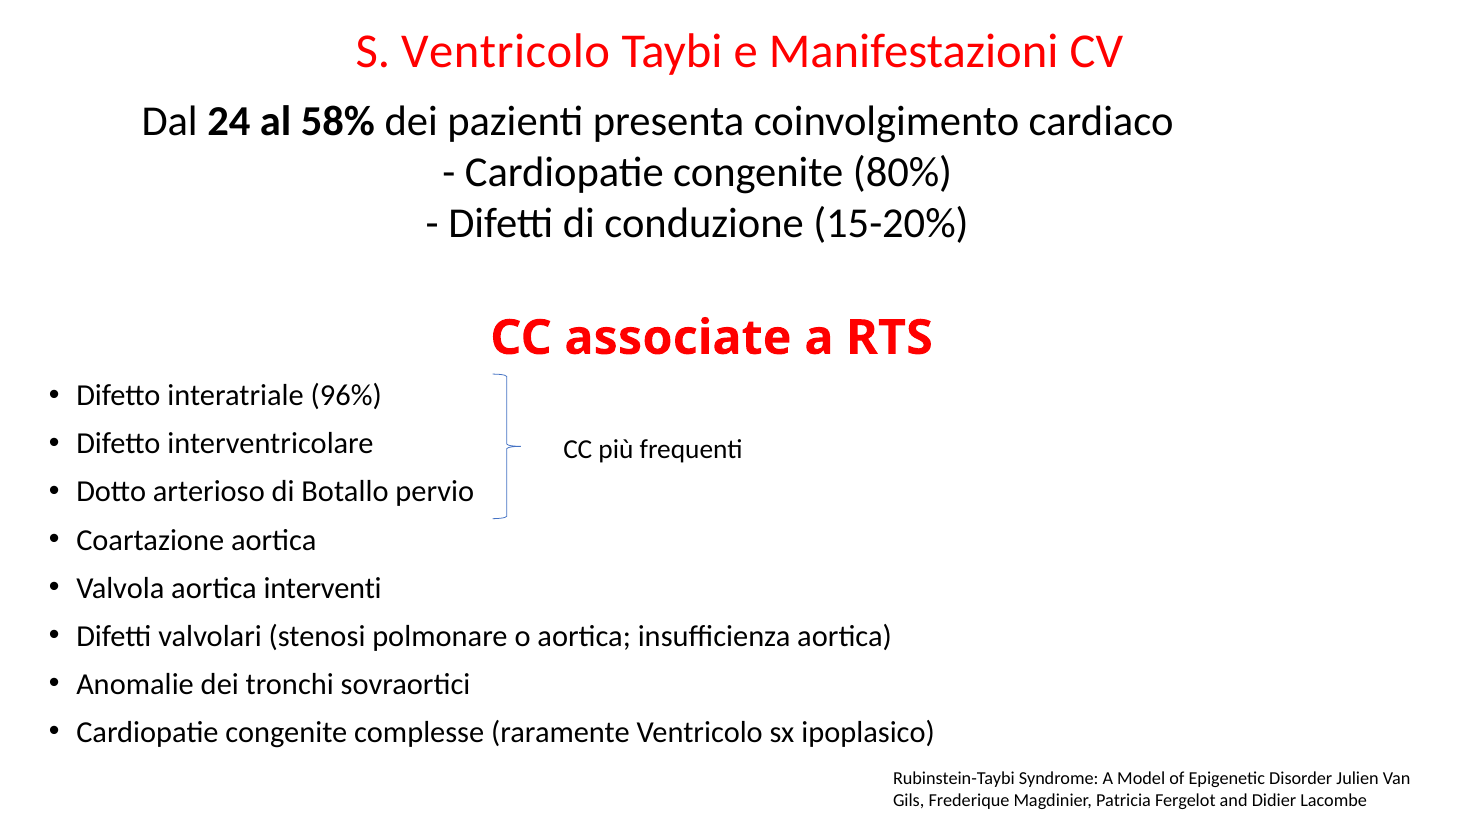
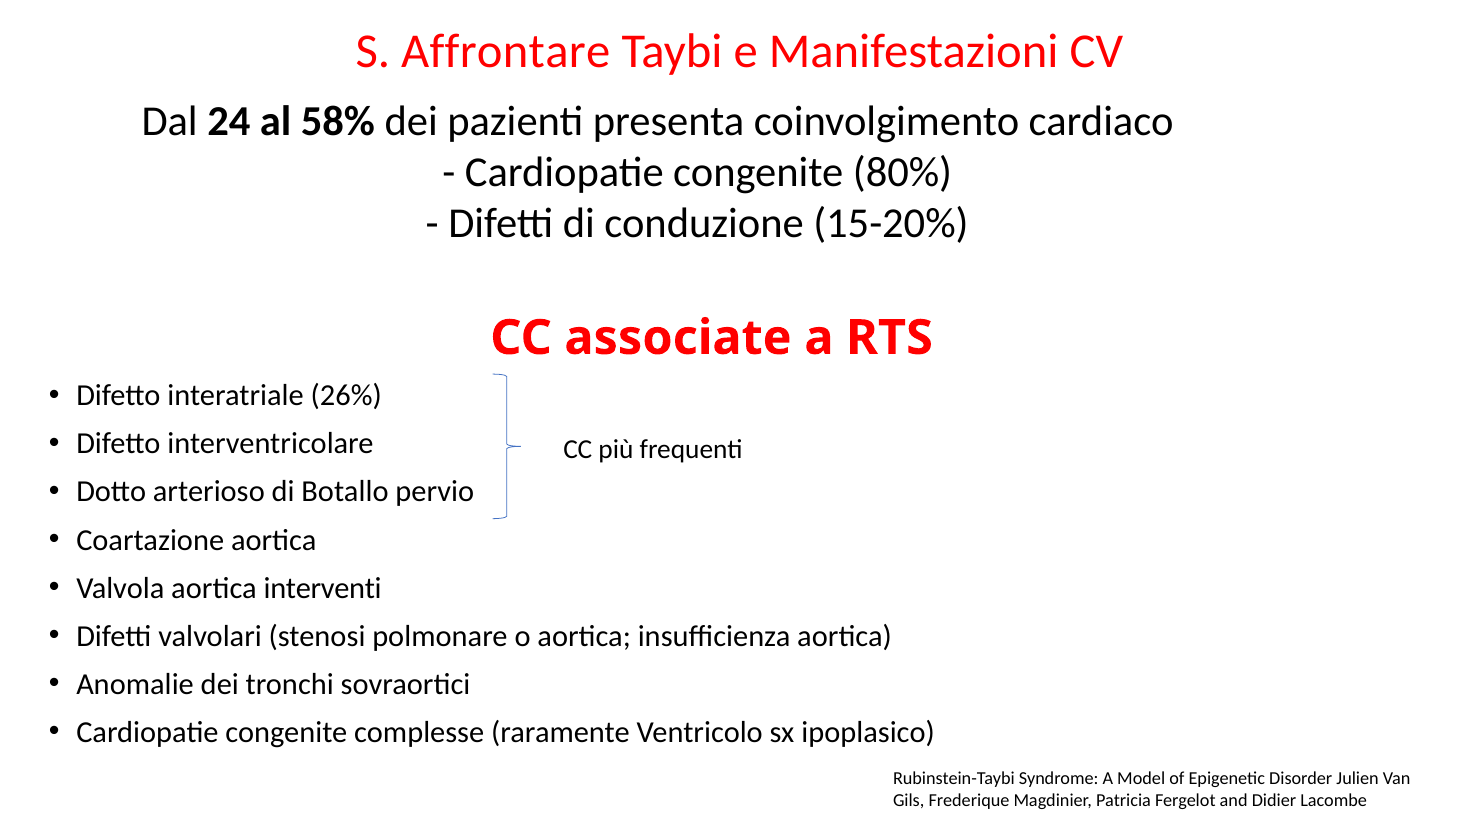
S Ventricolo: Ventricolo -> Affrontare (506, 52)
96%: 96% -> 26% (346, 396)
